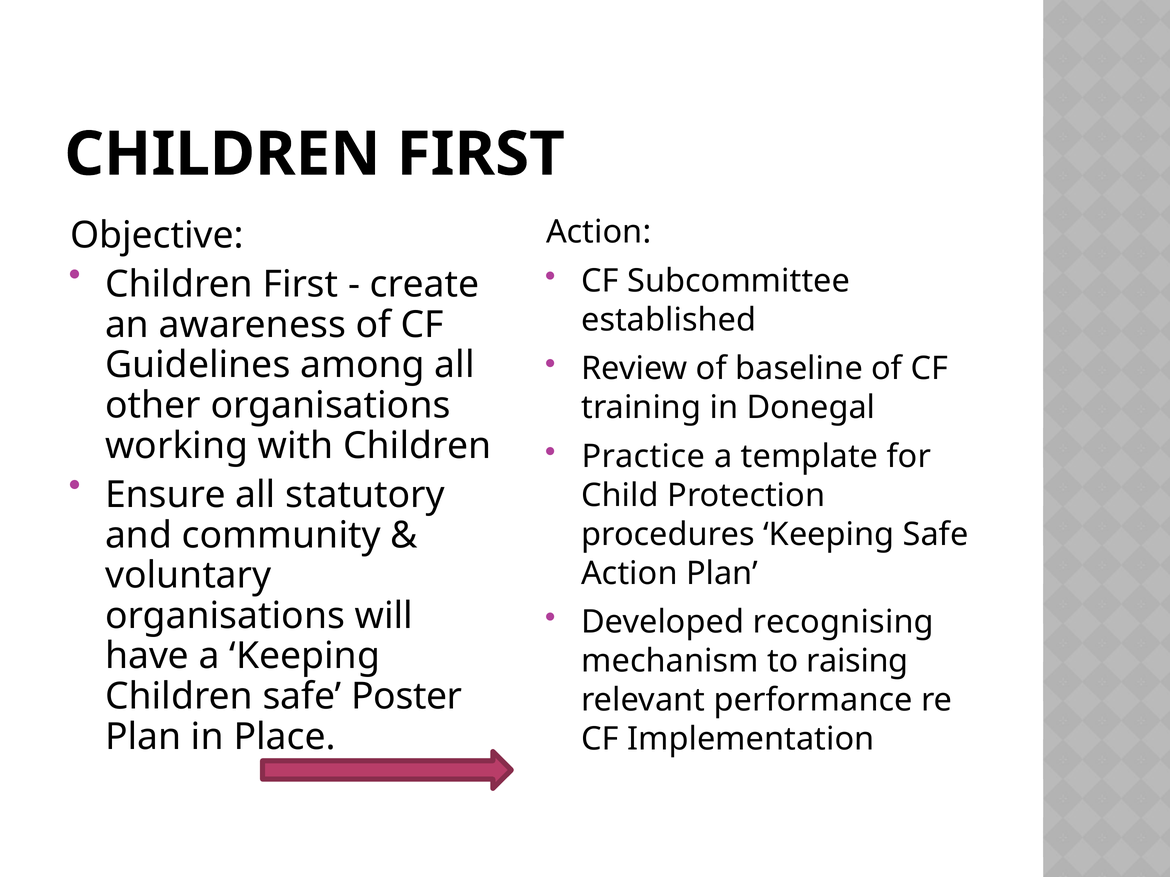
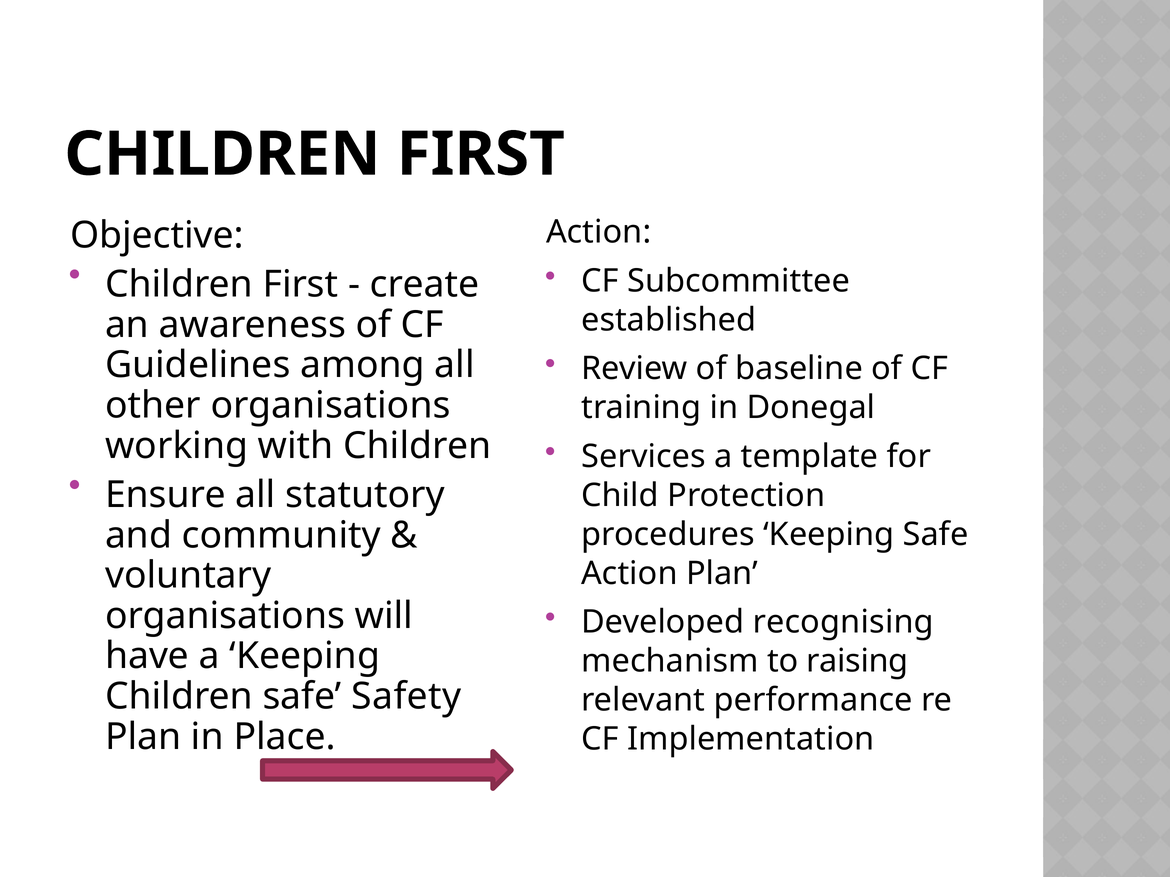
Practice: Practice -> Services (643, 457)
Poster: Poster -> Safety (406, 697)
